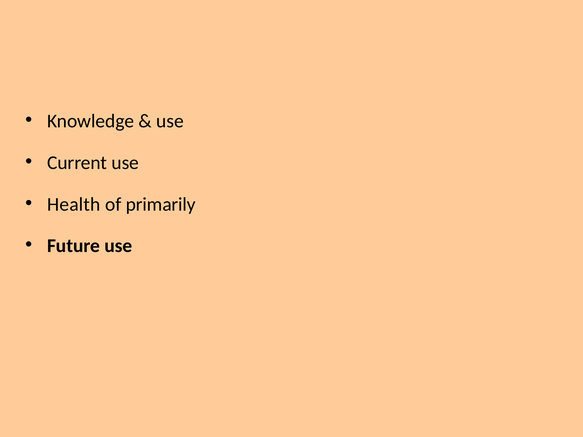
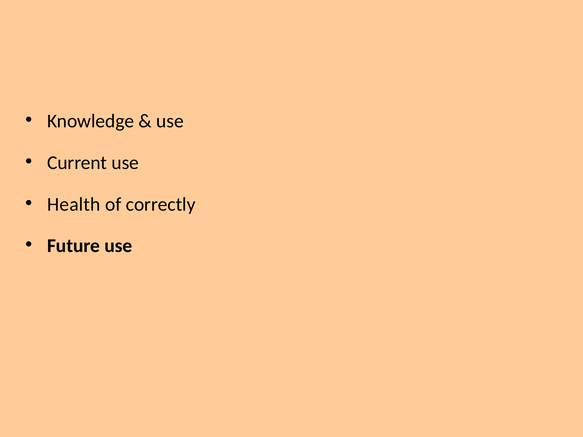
primarily: primarily -> correctly (161, 204)
